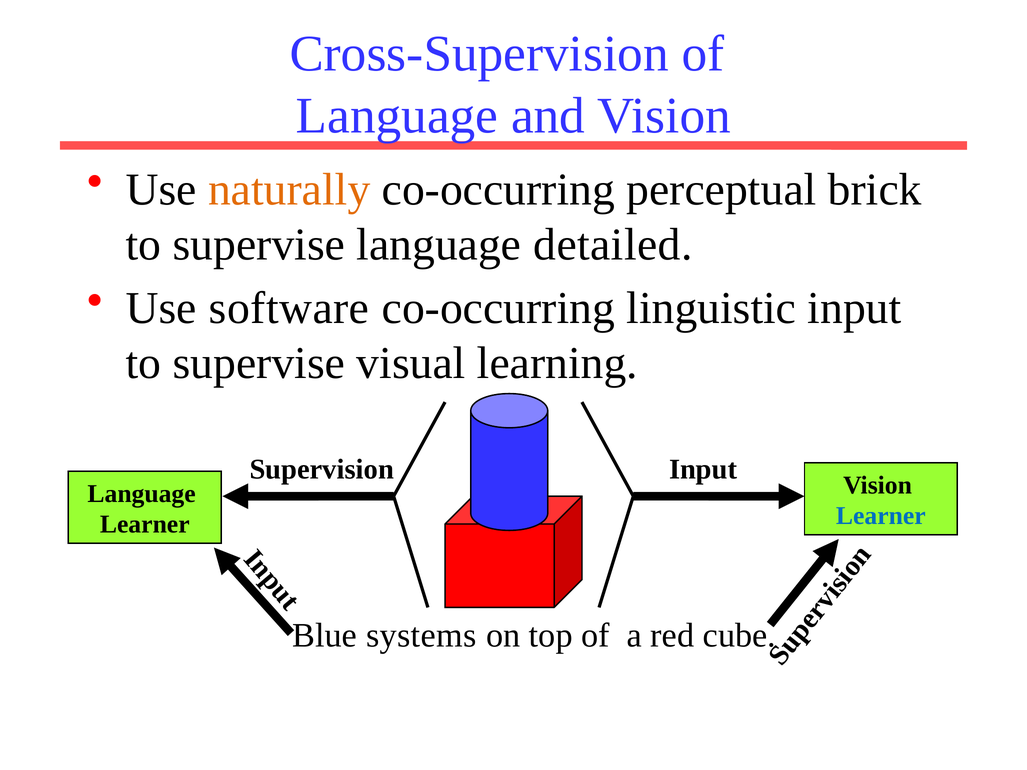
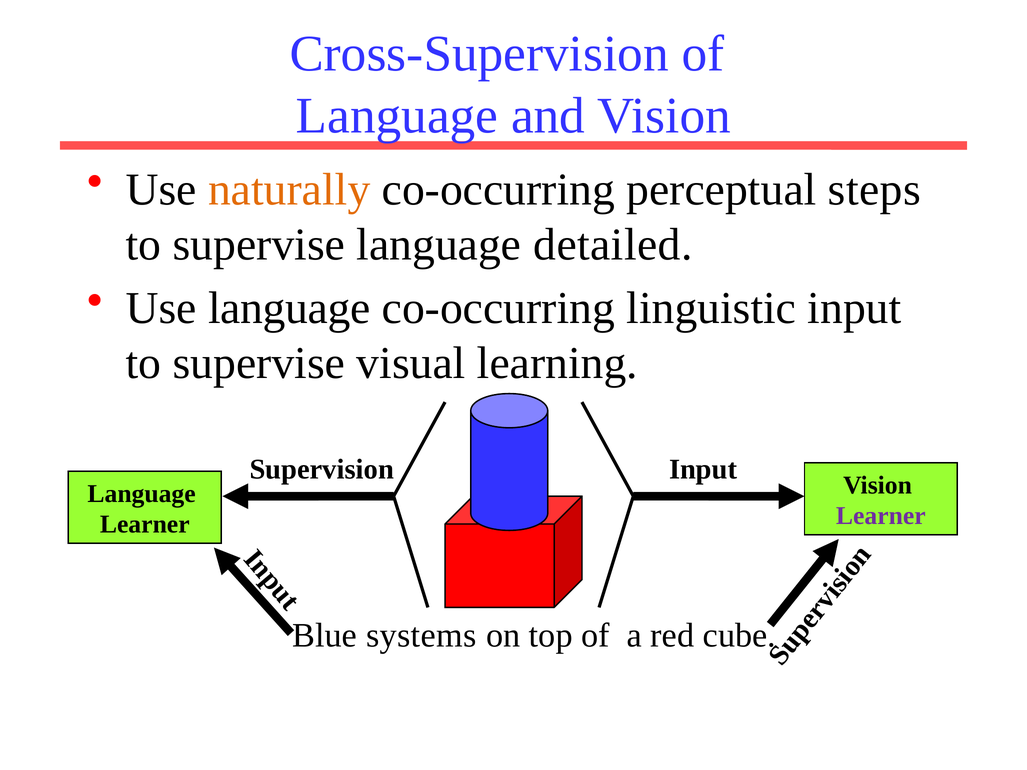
brick: brick -> steps (874, 190)
Use software: software -> language (289, 308)
Learner colour: blue -> purple (881, 516)
